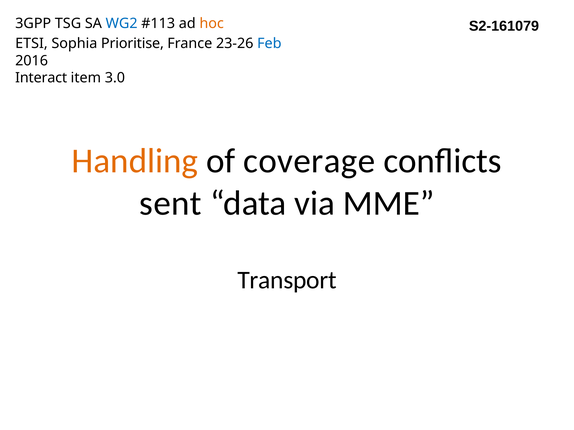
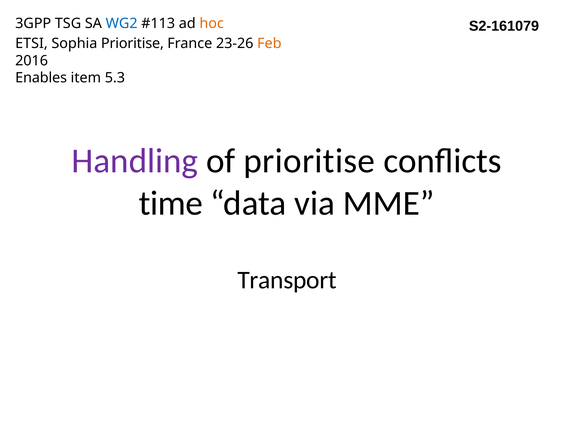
Feb colour: blue -> orange (269, 43)
Interact: Interact -> Enables (41, 78)
3.0: 3.0 -> 5.3 (115, 78)
Handling colour: orange -> purple (135, 161)
of coverage: coverage -> prioritise (309, 161)
sent: sent -> time (171, 203)
